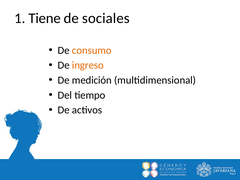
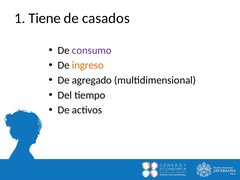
sociales: sociales -> casados (106, 18)
consumo colour: orange -> purple (92, 50)
medición: medición -> agregado (92, 80)
